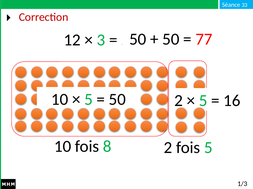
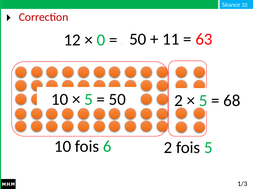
50: 50 -> 11 (171, 39)
77: 77 -> 63 (204, 39)
3: 3 -> 0 (101, 40)
16: 16 -> 68 (232, 101)
8: 8 -> 6 (107, 147)
